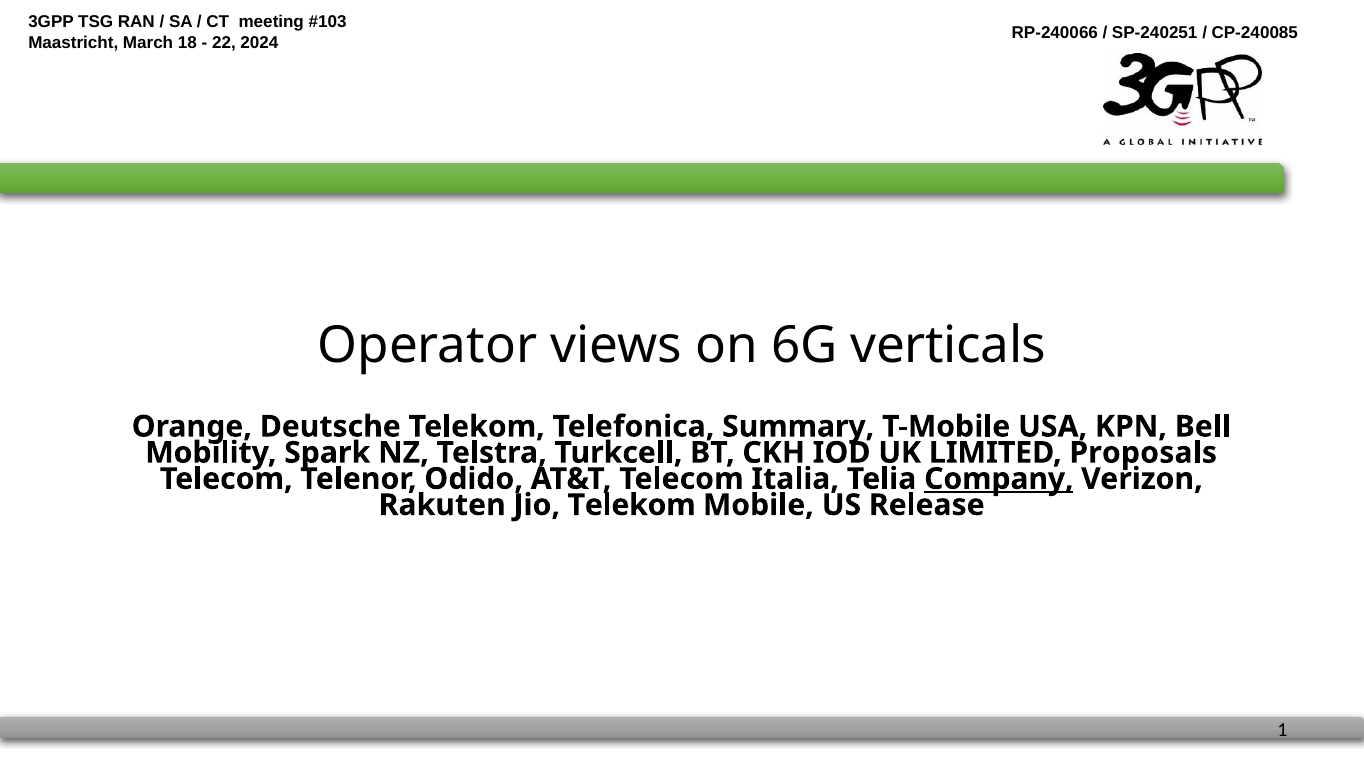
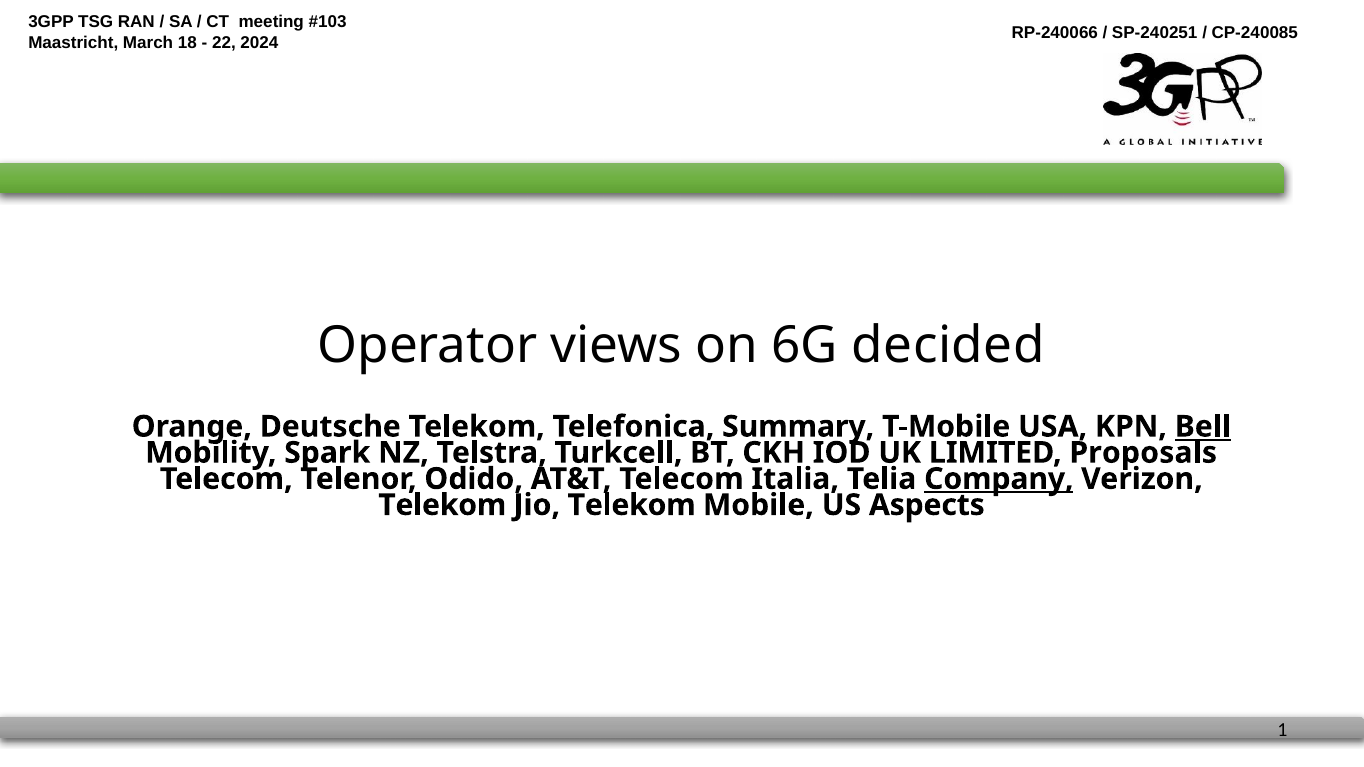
verticals: verticals -> decided (948, 346)
Bell underline: none -> present (1203, 427)
Rakuten: Rakuten -> Telekom (442, 505)
Release: Release -> Aspects (927, 505)
